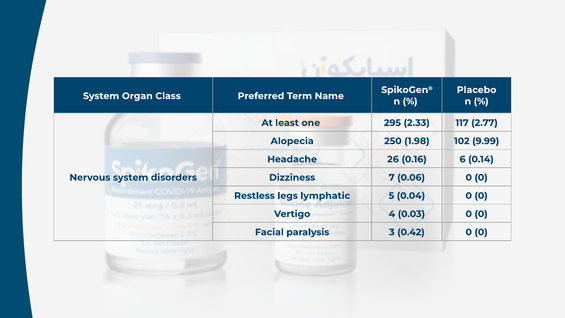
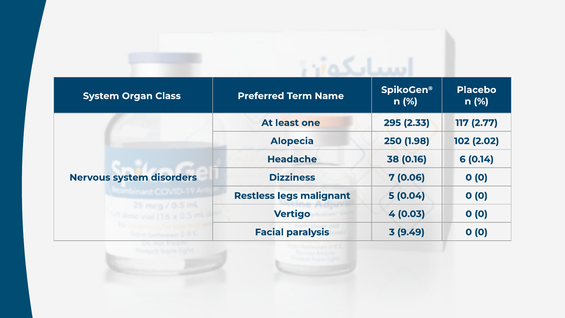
9.99: 9.99 -> 2.02 (486, 141)
26: 26 -> 38 (393, 159)
lymphatic: lymphatic -> malignant (325, 196)
0.42: 0.42 -> 9.49 (411, 232)
